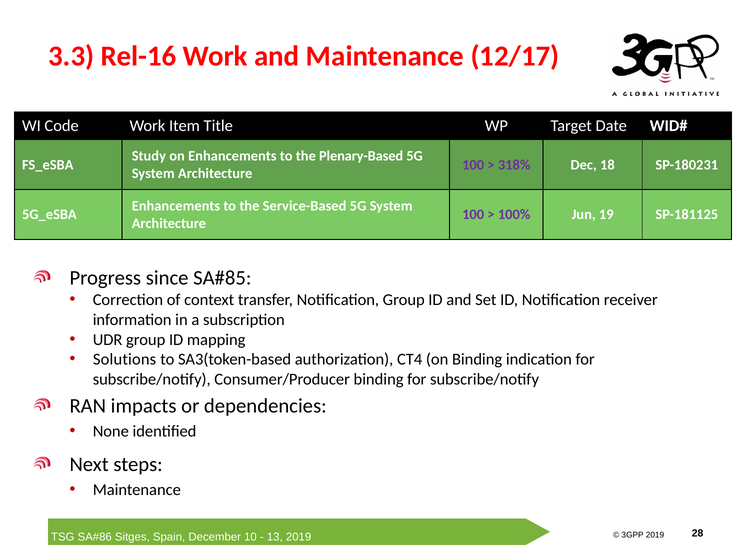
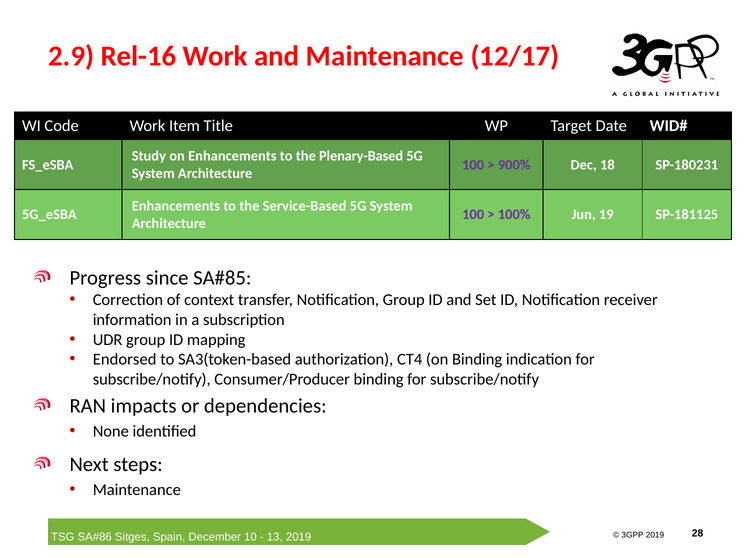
3.3: 3.3 -> 2.9 (71, 56)
318%: 318% -> 900% (514, 165)
Solutions: Solutions -> Endorsed (125, 359)
